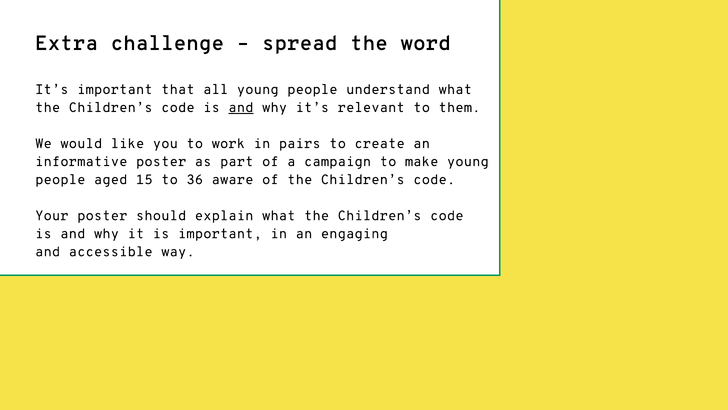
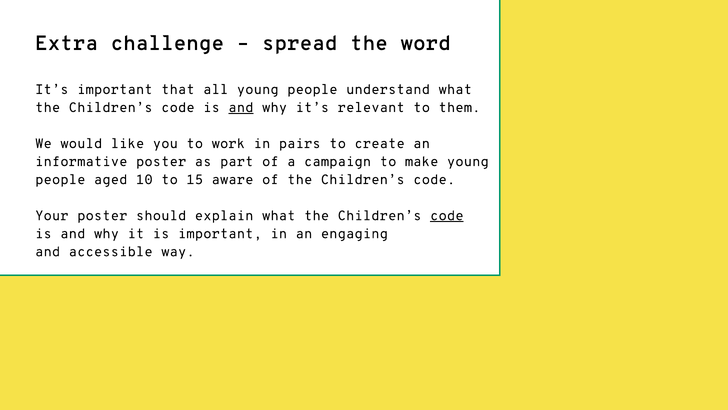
15: 15 -> 10 (144, 179)
36: 36 -> 15 (195, 179)
code underline: none -> present (447, 215)
